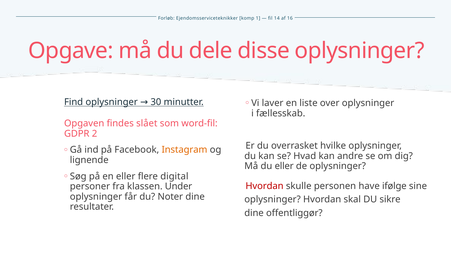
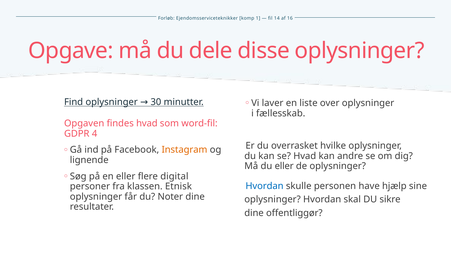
findes slået: slået -> hvad (147, 123)
2: 2 -> 4 (95, 133)
Hvordan colour: red -> blue (265, 186)
ifølge: ifølge -> hjælp (394, 186)
Under: Under -> Etnisk (178, 186)
